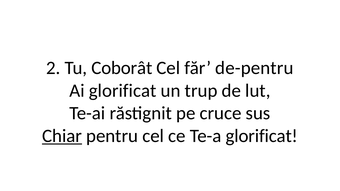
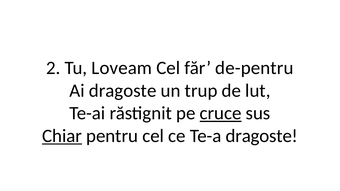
Coborât: Coborât -> Loveam (122, 68)
Ai glorificat: glorificat -> dragoste (123, 91)
cruce underline: none -> present (221, 113)
Te-a glorificat: glorificat -> dragoste (262, 136)
